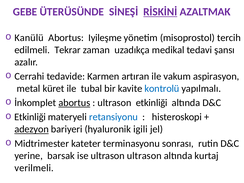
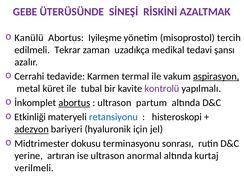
RİSKİNİ underline: present -> none (160, 12)
artıran: artıran -> termal (135, 76)
aspirasyon underline: none -> present (216, 76)
kontrolü colour: blue -> purple (162, 89)
ultrason etkinliği: etkinliği -> partum (152, 103)
igili: igili -> için (140, 129)
kateter: kateter -> dokusu (86, 143)
barsak: barsak -> artıran (61, 156)
ultrason ultrason: ultrason -> anormal (144, 156)
